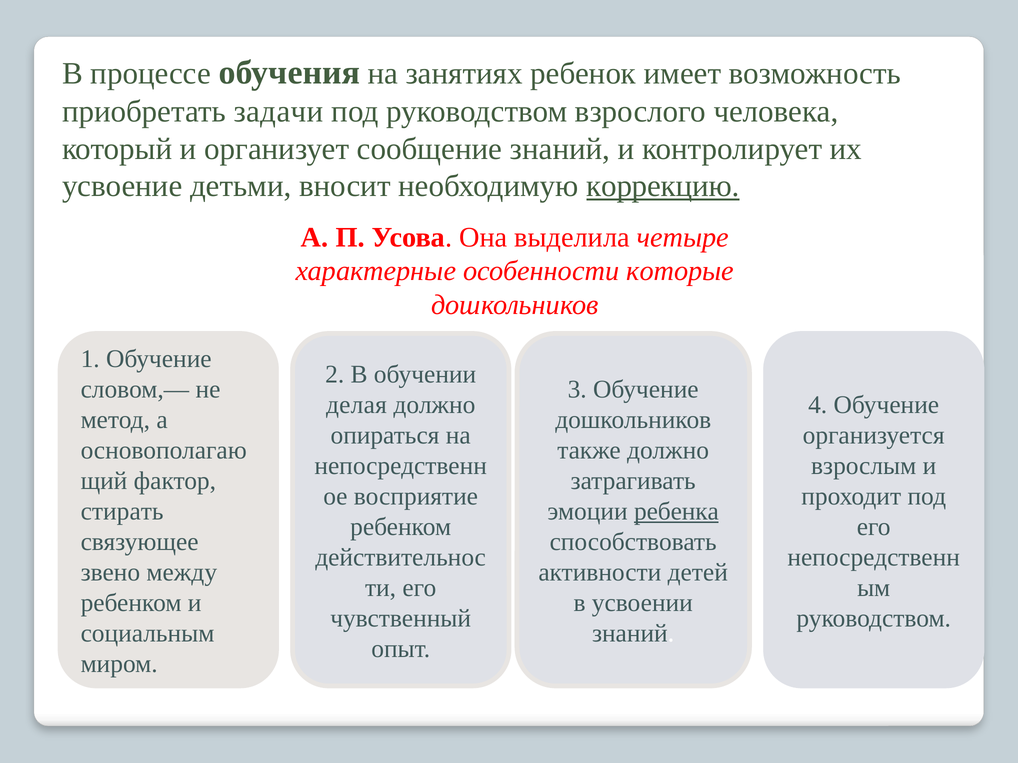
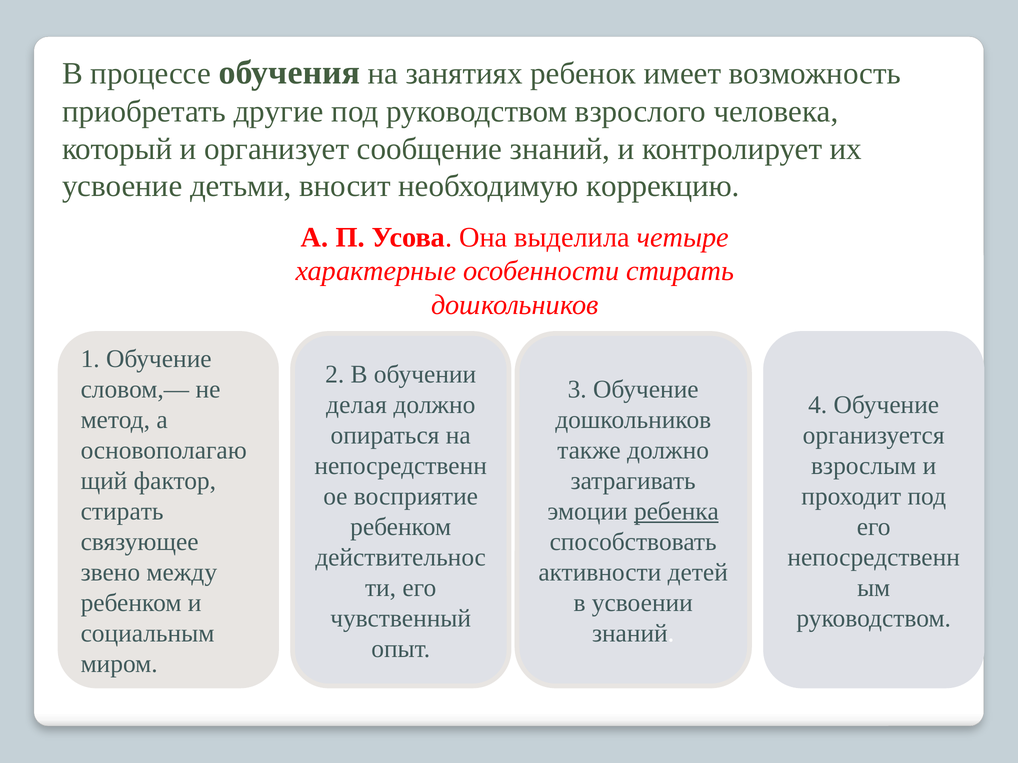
задачи: задачи -> другие (279, 112)
коррекцию underline: present -> none (663, 186)
особенности которые: которые -> стирать (680, 271)
